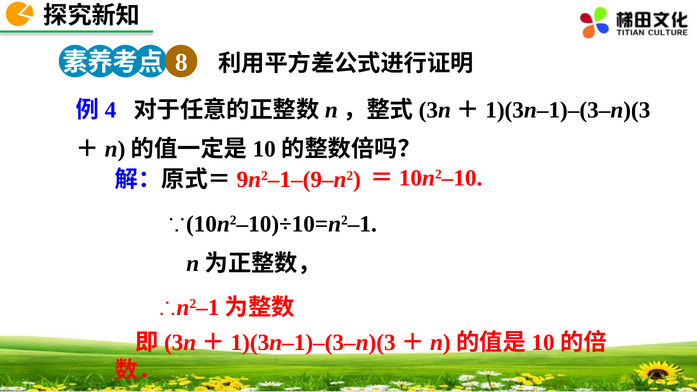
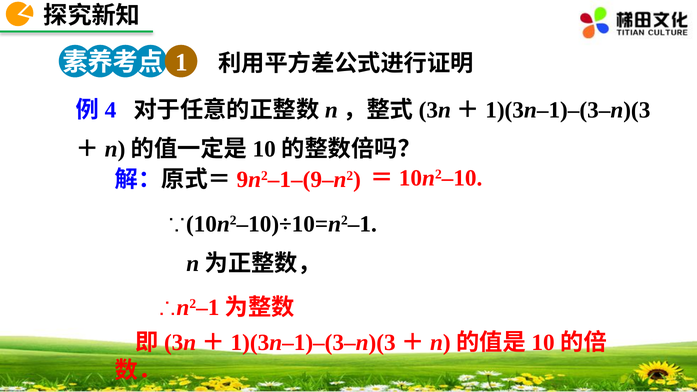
8: 8 -> 1 (181, 63)
